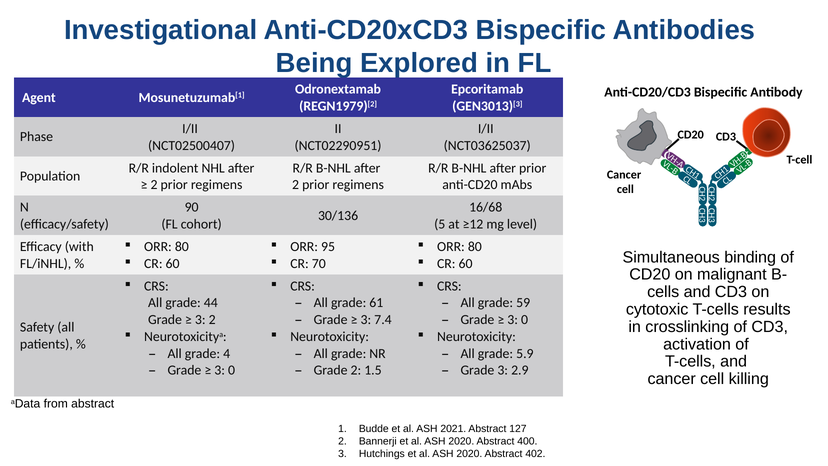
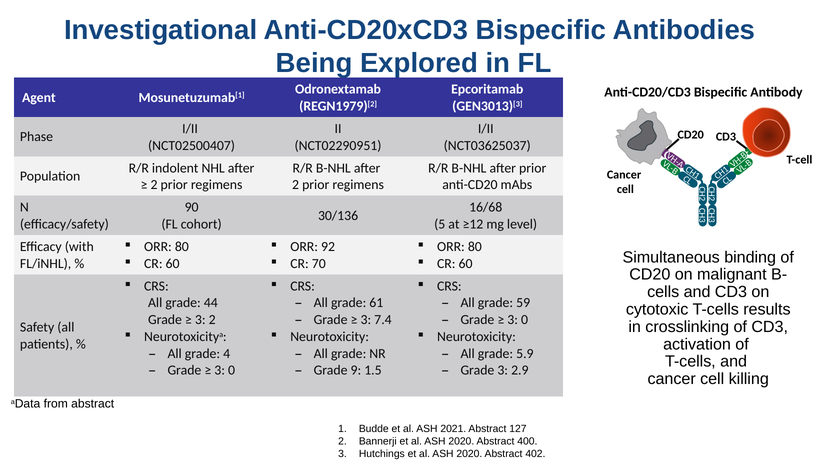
95: 95 -> 92 (328, 247)
Grade 2: 2 -> 9 (356, 370)
